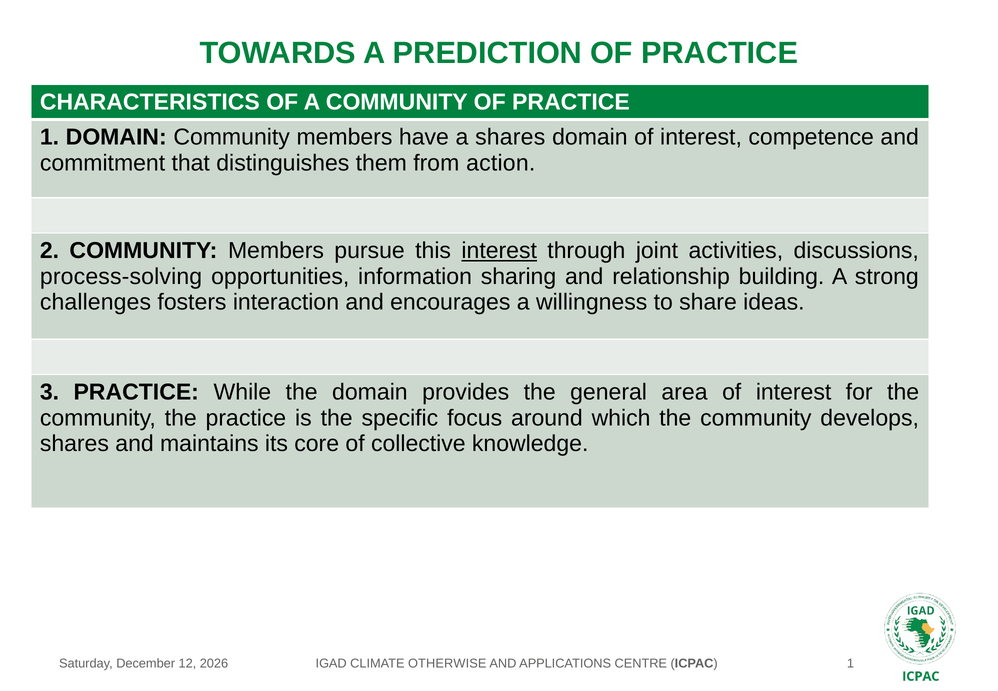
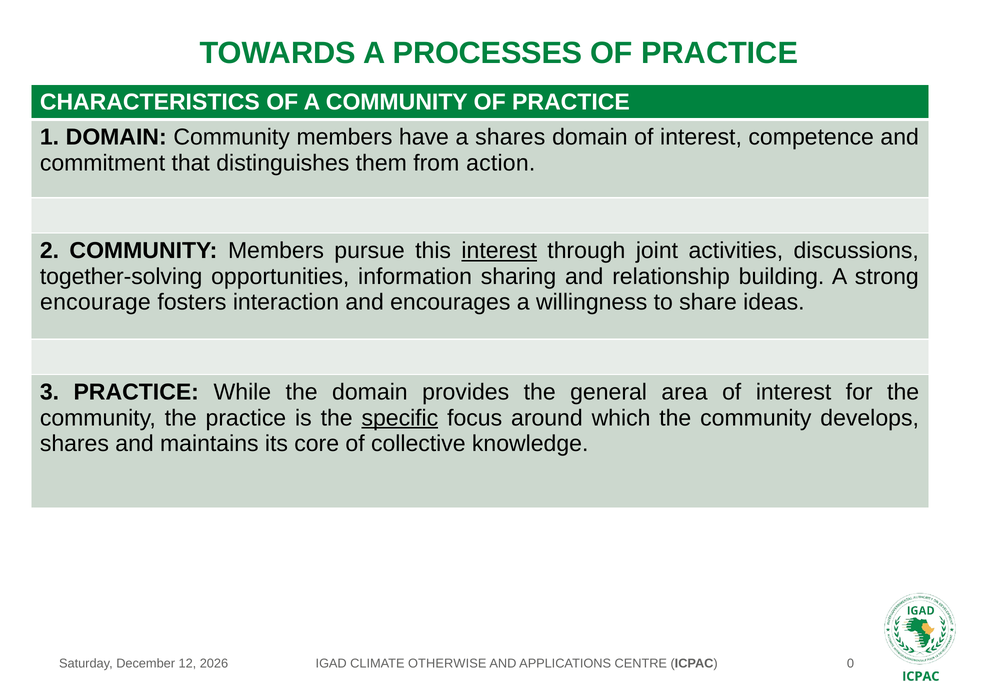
PREDICTION: PREDICTION -> PROCESSES (488, 53)
process-solving: process-solving -> together-solving (121, 276)
challenges: challenges -> encourage (95, 302)
specific underline: none -> present (400, 418)
1: 1 -> 0 (851, 664)
